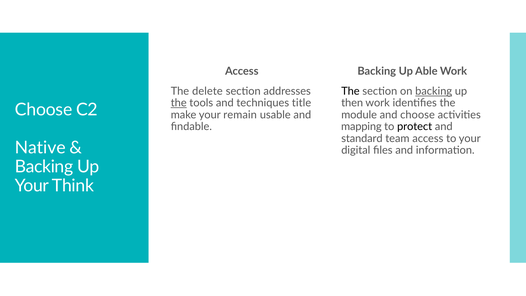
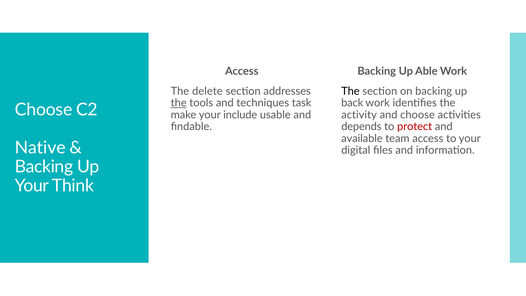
backing underline: present -> none (434, 91)
title: title -> task (302, 103)
then: then -> back (352, 103)
remain: remain -> include (240, 115)
module: module -> activity (359, 115)
mapping: mapping -> depends (361, 127)
protect colour: black -> red (415, 127)
standard: standard -> available (362, 138)
